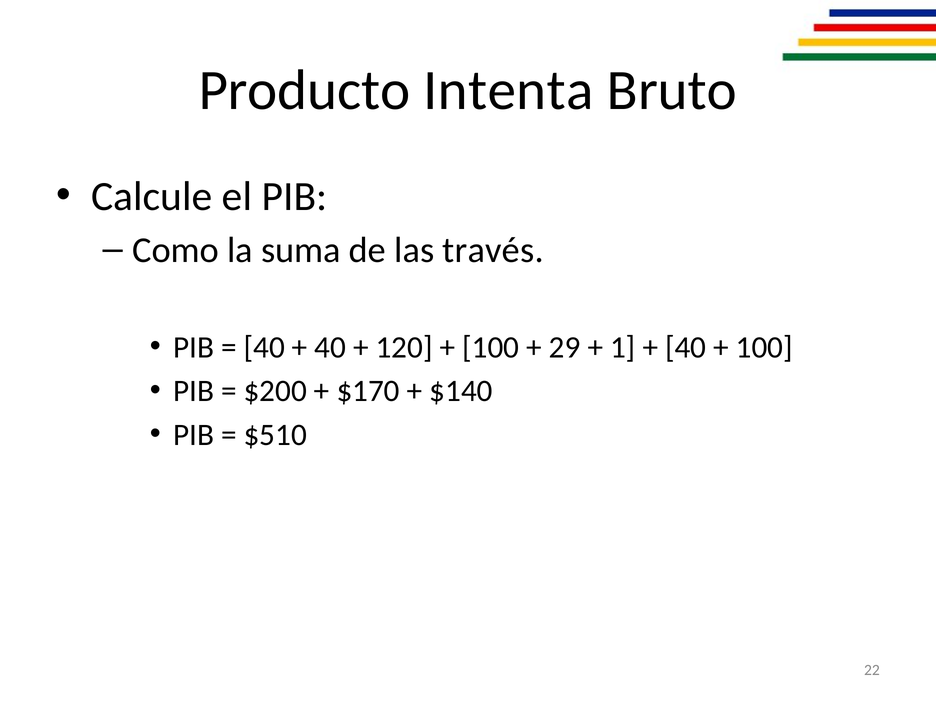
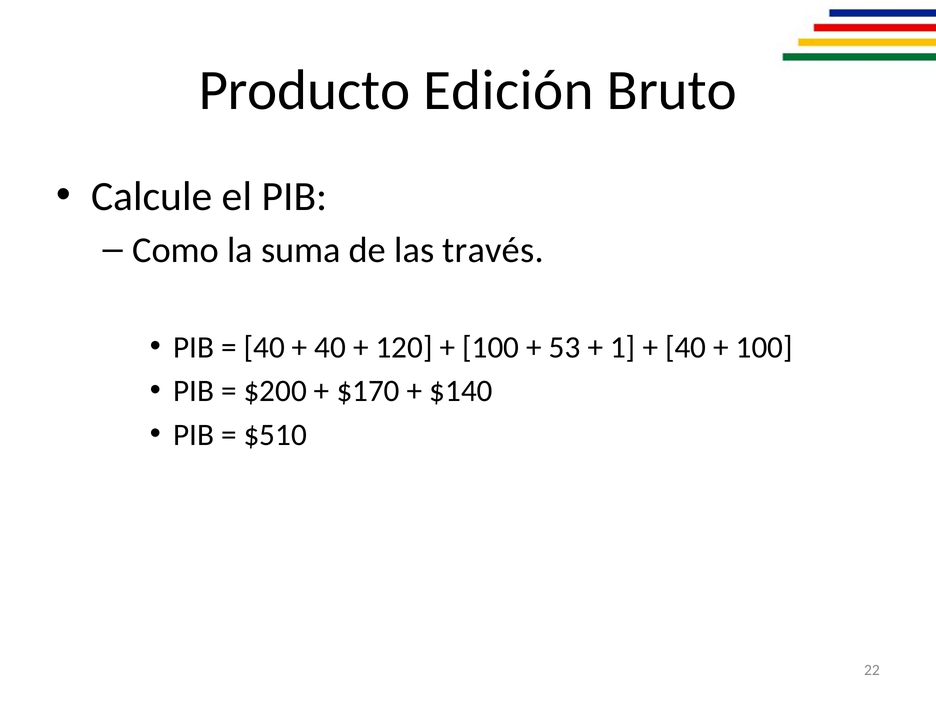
Intenta: Intenta -> Edición (508, 91)
29: 29 -> 53 (565, 347)
